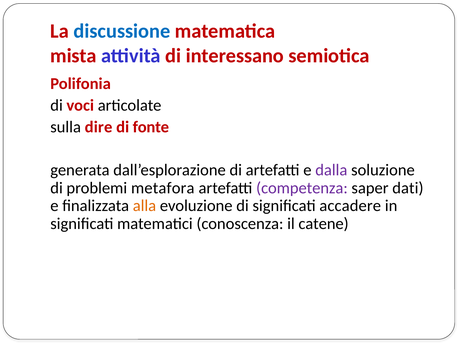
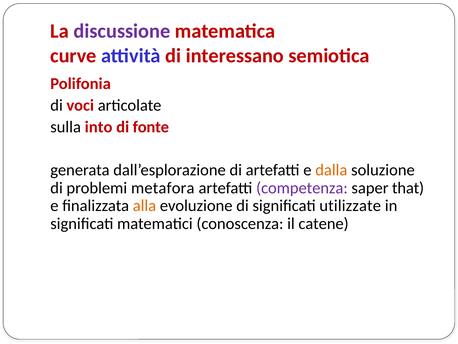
discussione colour: blue -> purple (122, 31)
mista: mista -> curve (73, 56)
dire: dire -> into (99, 127)
dalla colour: purple -> orange (331, 170)
dati: dati -> that (408, 188)
accadere: accadere -> utilizzate (350, 205)
